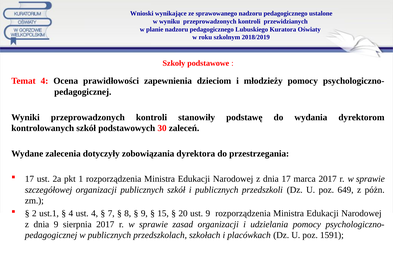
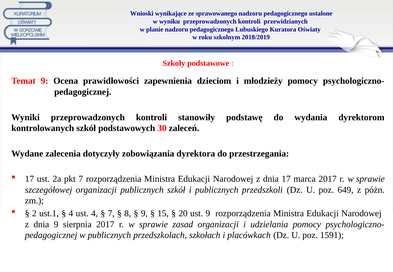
Temat 4: 4 -> 9 (45, 81)
pkt 1: 1 -> 7 (81, 179)
